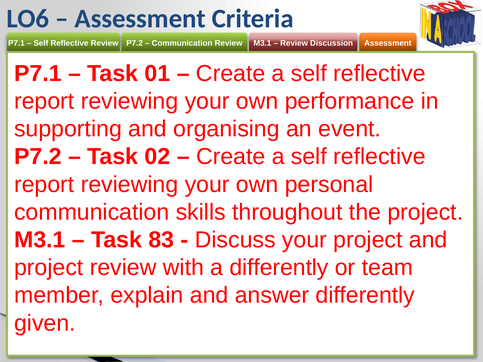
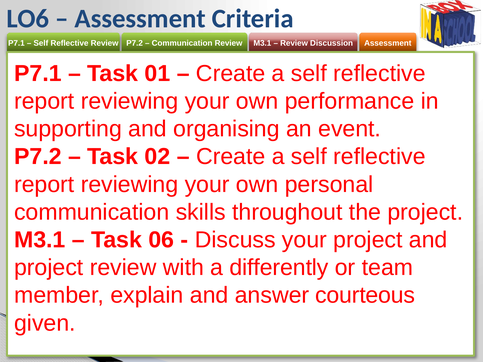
83: 83 -> 06 (161, 240)
answer differently: differently -> courteous (365, 296)
